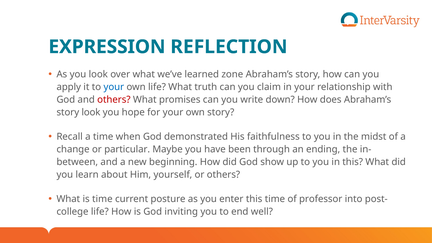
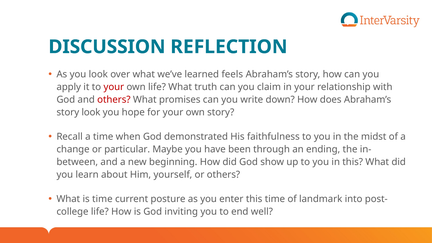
EXPRESSION: EXPRESSION -> DISCUSSION (107, 47)
zone: zone -> feels (232, 74)
your colour: blue -> red (114, 87)
professor: professor -> landmark (321, 199)
